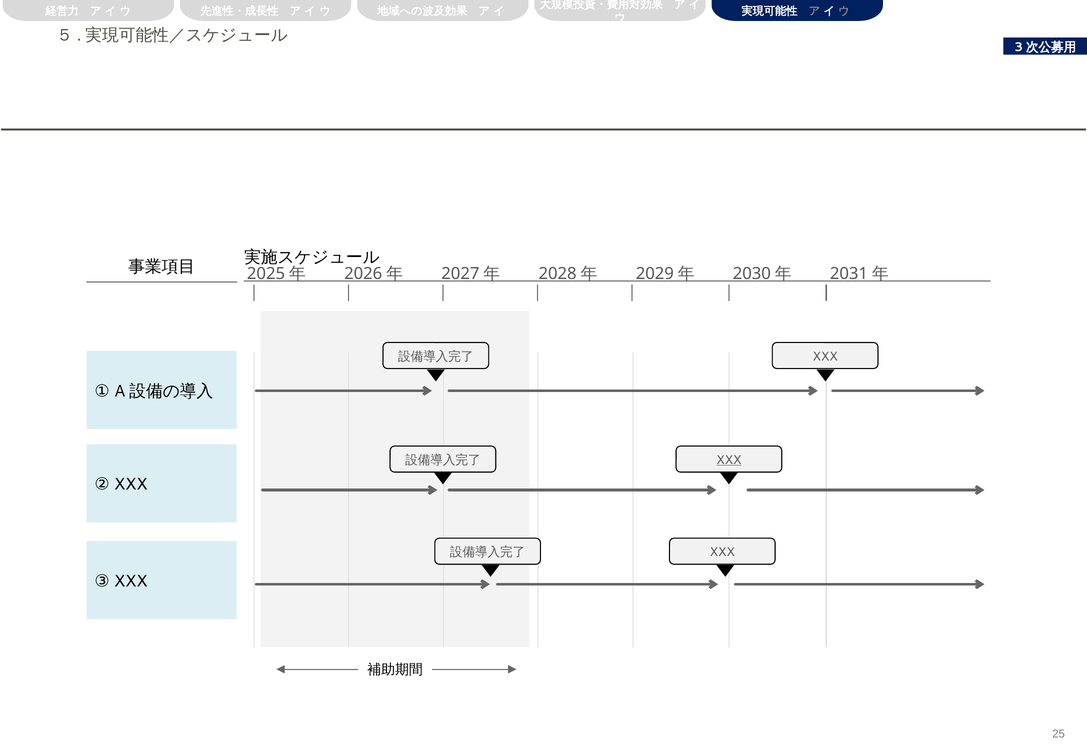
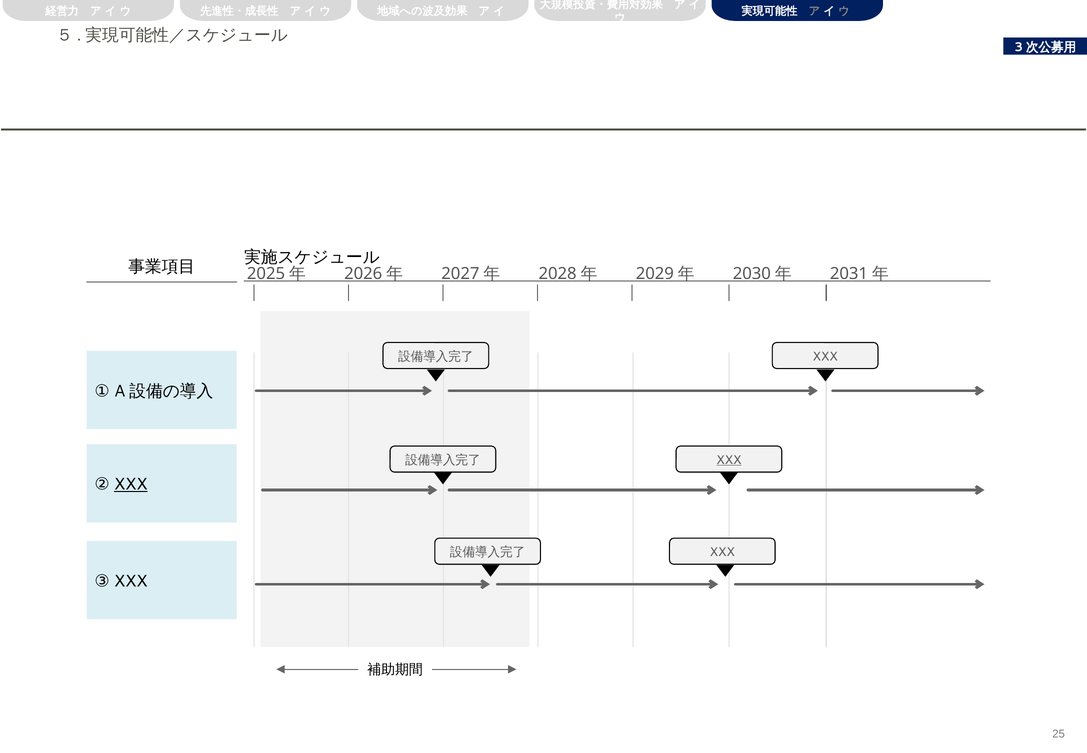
XXX underline: none -> present (131, 484)
